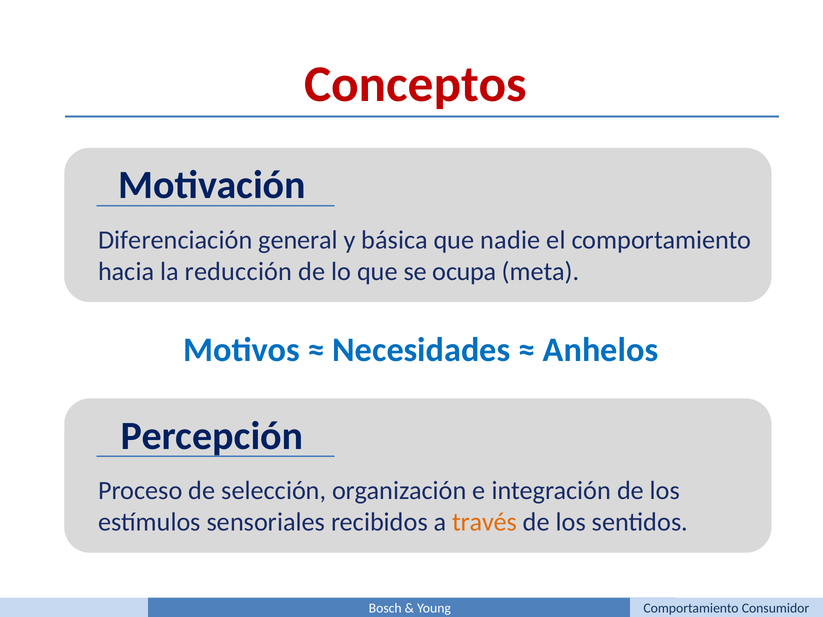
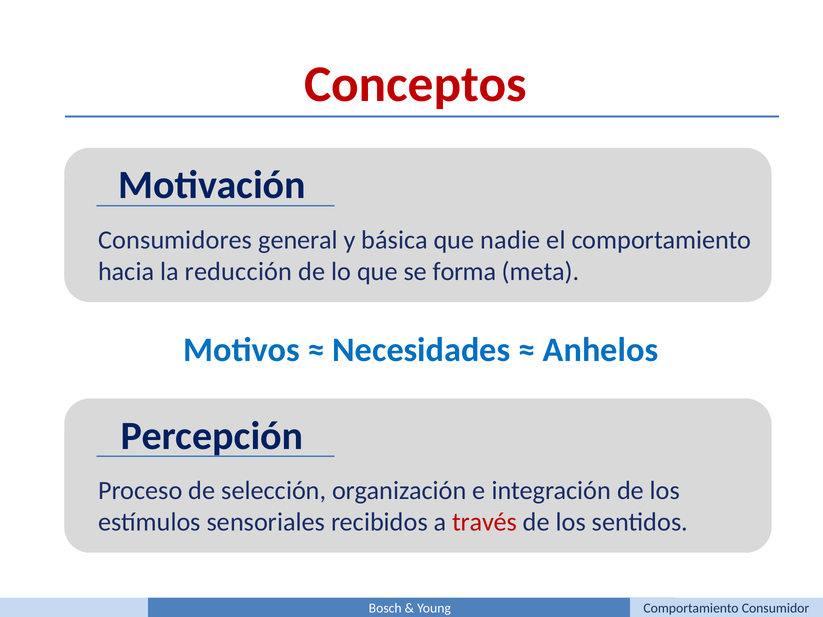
Diferenciación: Diferenciación -> Consumidores (175, 240)
ocupa: ocupa -> forma (465, 272)
través colour: orange -> red (485, 523)
